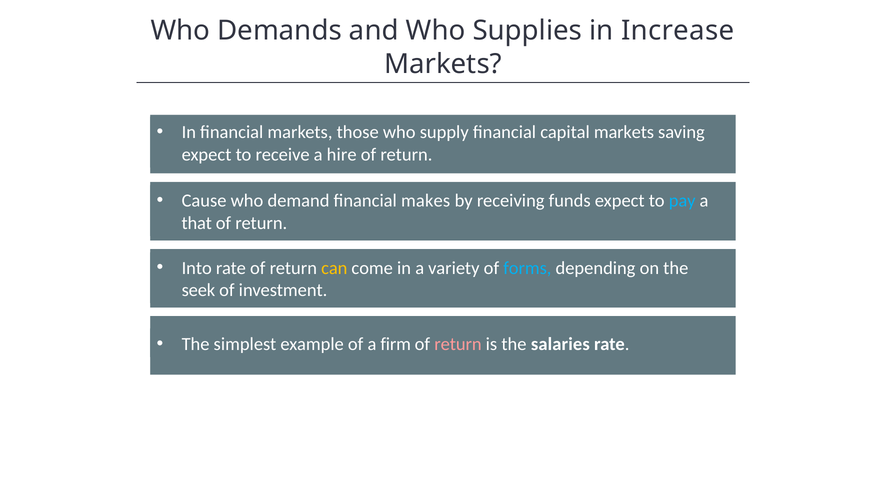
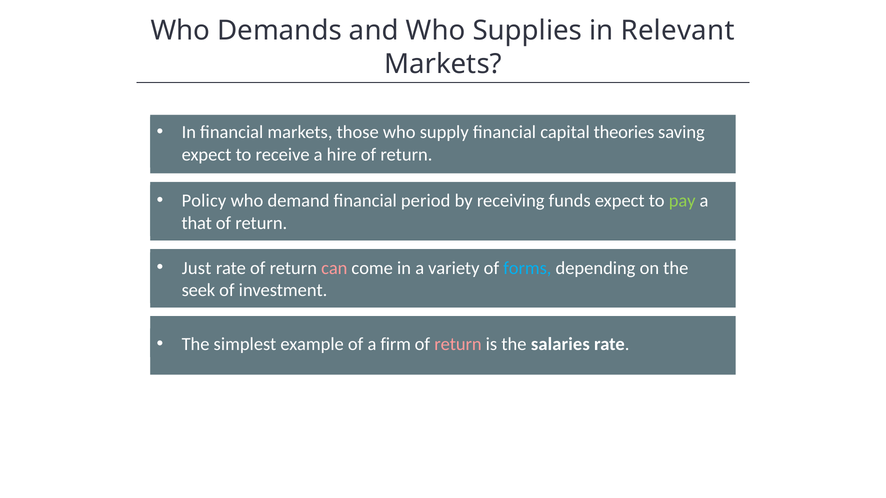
Increase: Increase -> Relevant (678, 31)
capital markets: markets -> theories (624, 132)
Cause: Cause -> Policy (204, 201)
makes: makes -> period (426, 201)
pay colour: light blue -> light green (682, 201)
Into: Into -> Just (197, 268)
can colour: yellow -> pink (334, 268)
